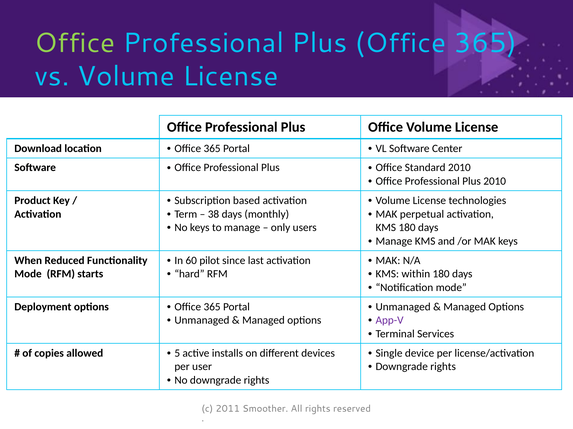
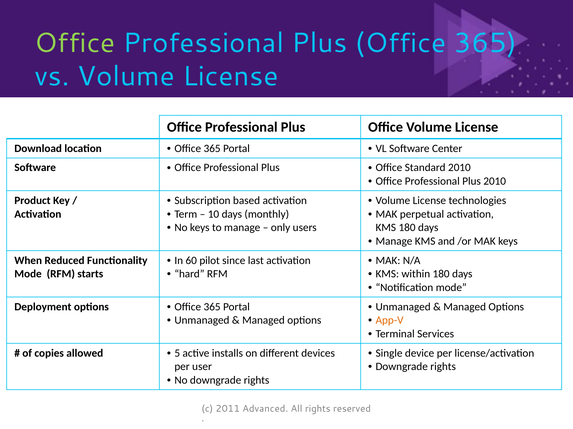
38: 38 -> 10 (213, 214)
App-V colour: purple -> orange (390, 321)
Smoother: Smoother -> Advanced (265, 409)
